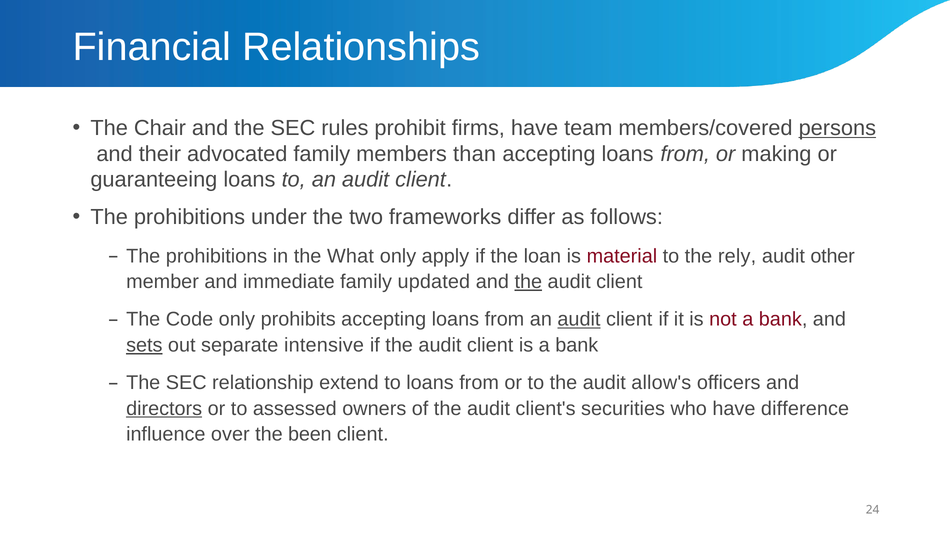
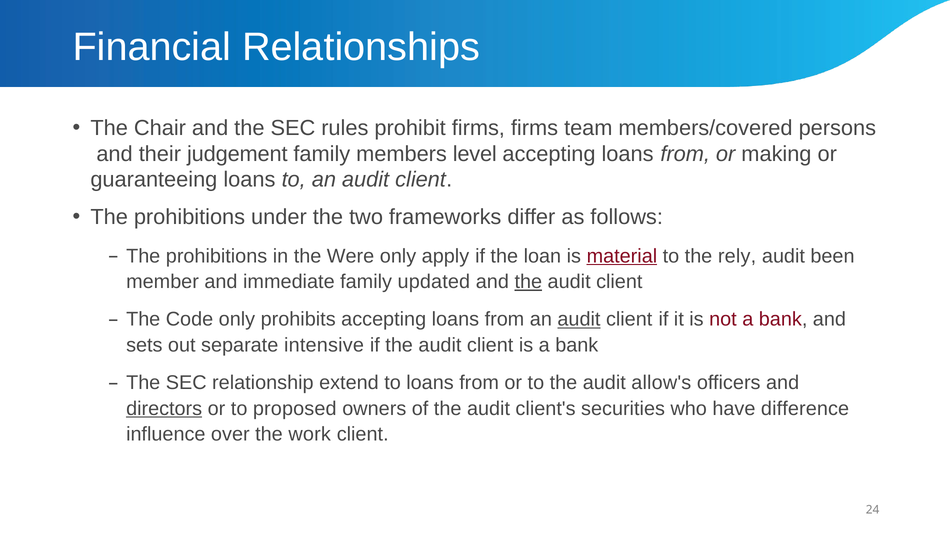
firms have: have -> firms (535, 128)
persons underline: present -> none (837, 128)
advocated: advocated -> judgement (237, 154)
than: than -> level (475, 154)
What: What -> Were (351, 256)
material underline: none -> present (622, 256)
other: other -> been (833, 256)
sets underline: present -> none (144, 345)
assessed: assessed -> proposed (295, 409)
been: been -> work (310, 435)
